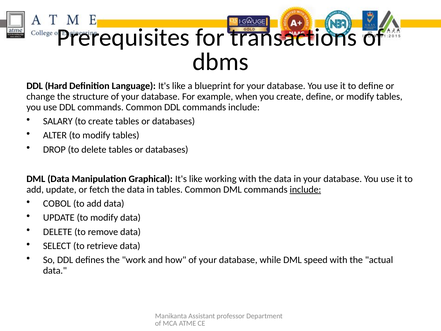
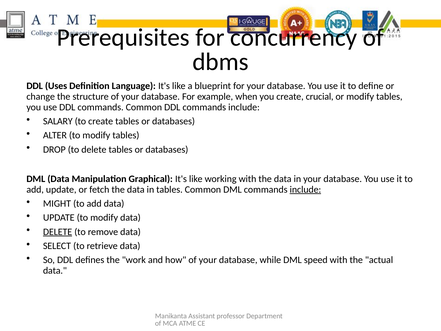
transactions: transactions -> concurrency (294, 38)
Hard: Hard -> Uses (56, 86)
create define: define -> crucial (320, 97)
COBOL: COBOL -> MIGHT (57, 203)
DELETE underline: none -> present (58, 232)
